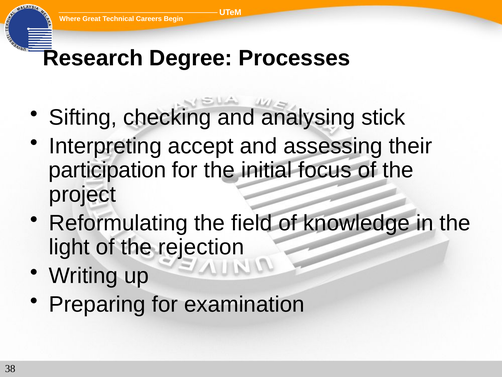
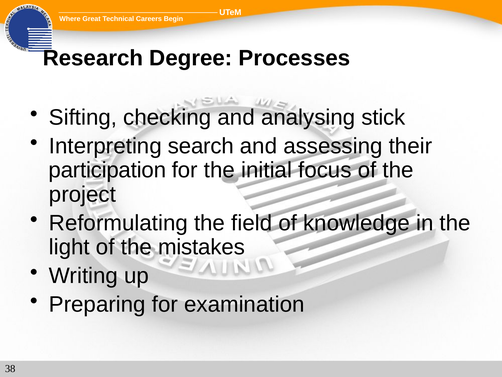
accept: accept -> search (201, 146)
rejection: rejection -> mistakes (202, 247)
